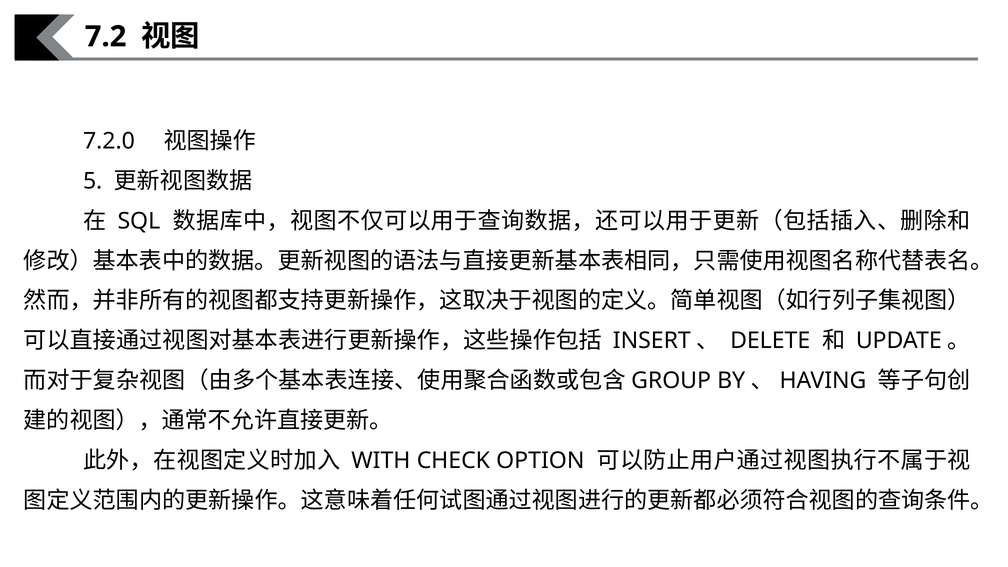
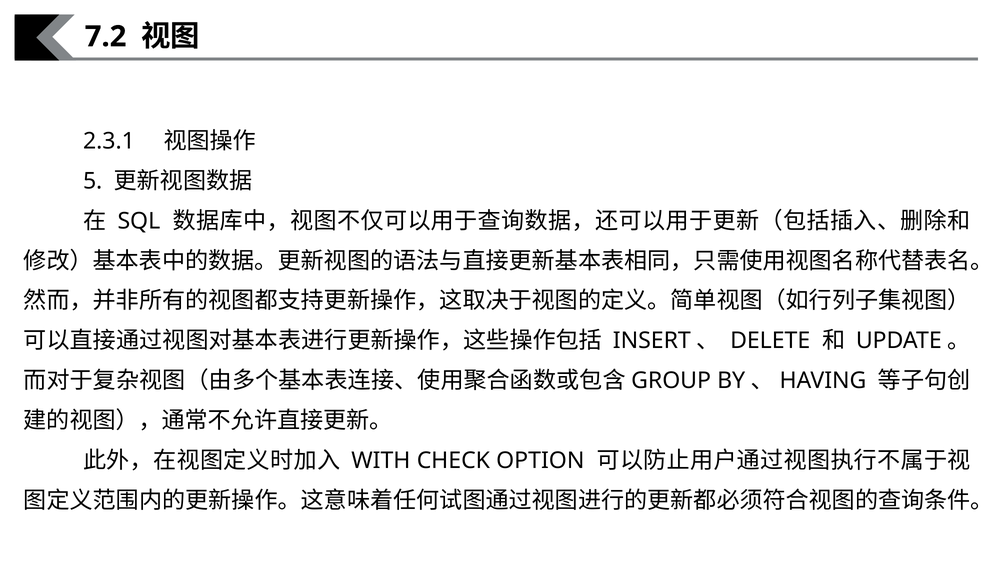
7.2.0: 7.2.0 -> 2.3.1 (109, 141)
